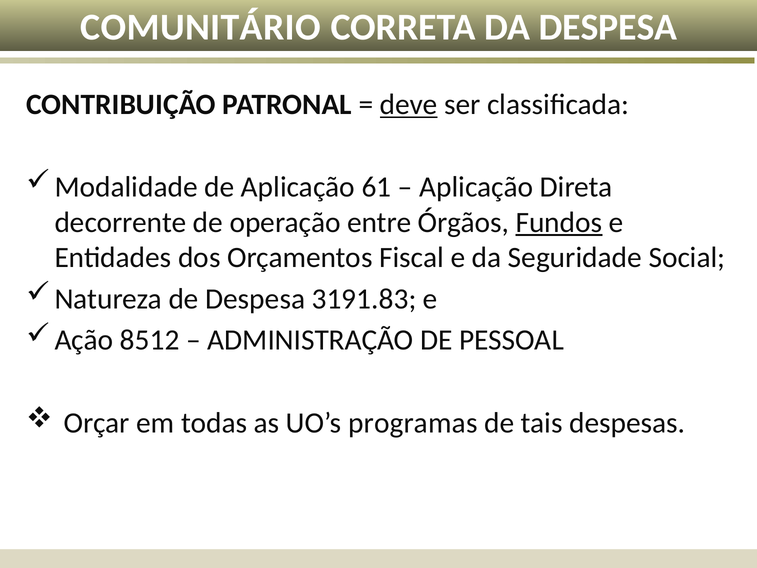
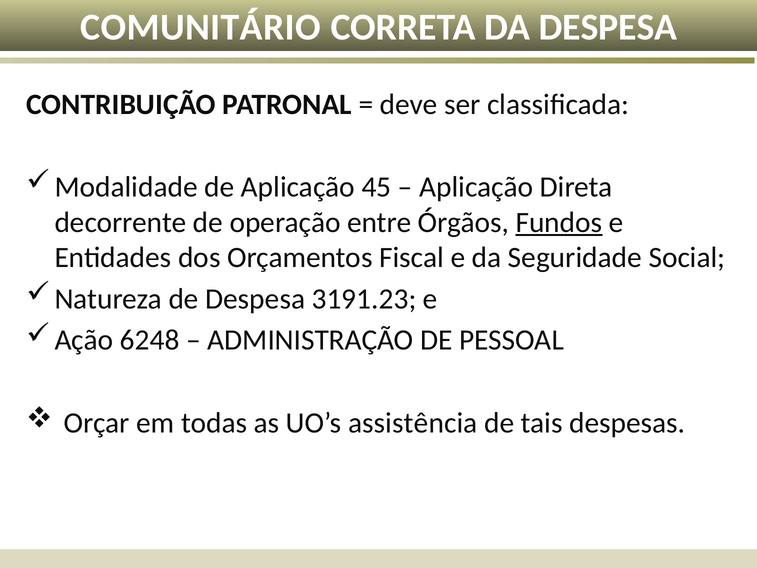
deve underline: present -> none (409, 104)
61: 61 -> 45 (376, 187)
3191.83: 3191.83 -> 3191.23 (364, 299)
8512: 8512 -> 6248 (150, 340)
programas: programas -> assistência (413, 423)
